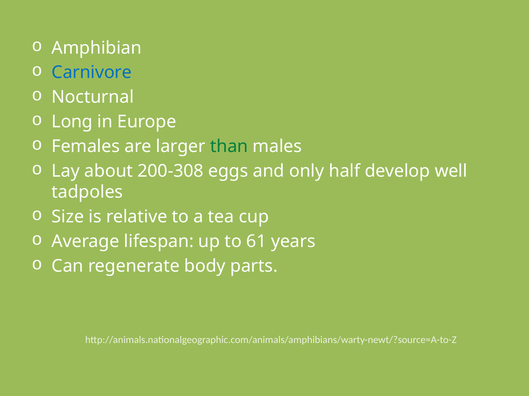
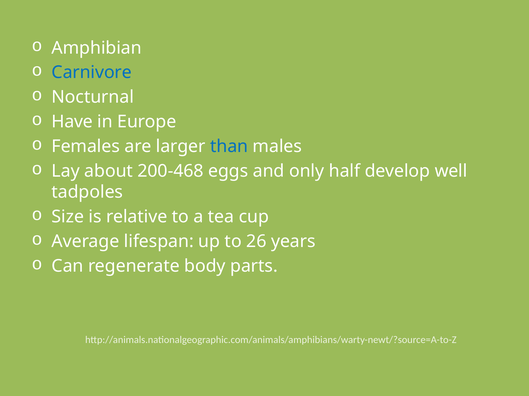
Long: Long -> Have (72, 122)
than colour: green -> blue (229, 147)
200-308: 200-308 -> 200-468 (171, 171)
61: 61 -> 26 (256, 242)
